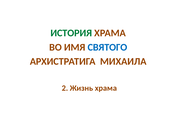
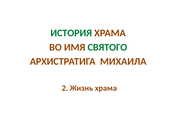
СВЯТОГО colour: blue -> green (107, 47)
